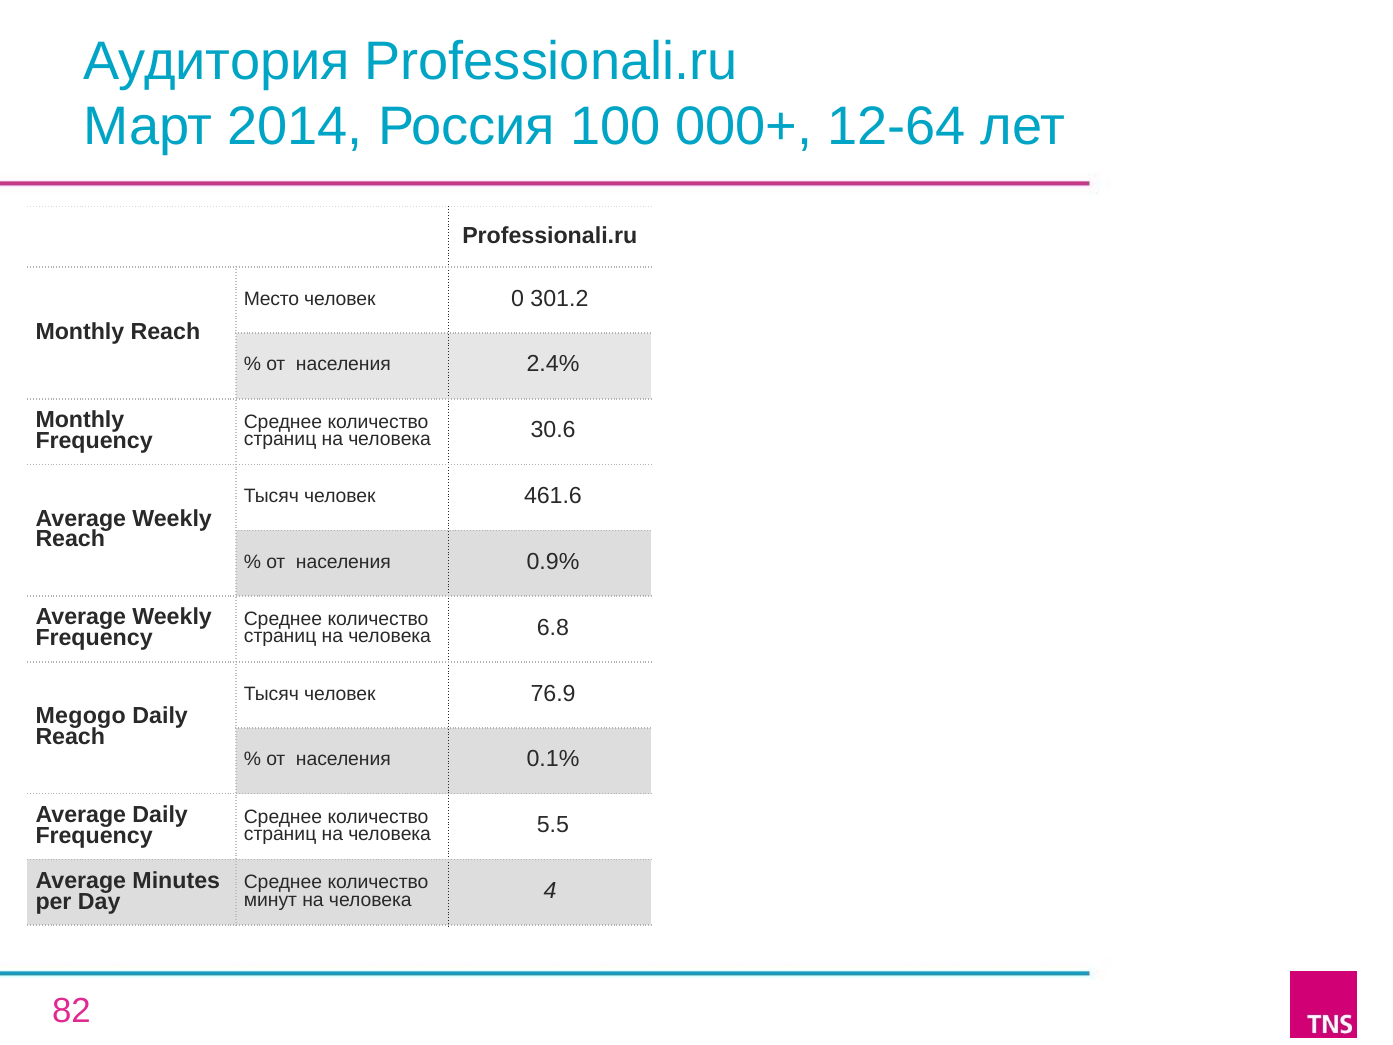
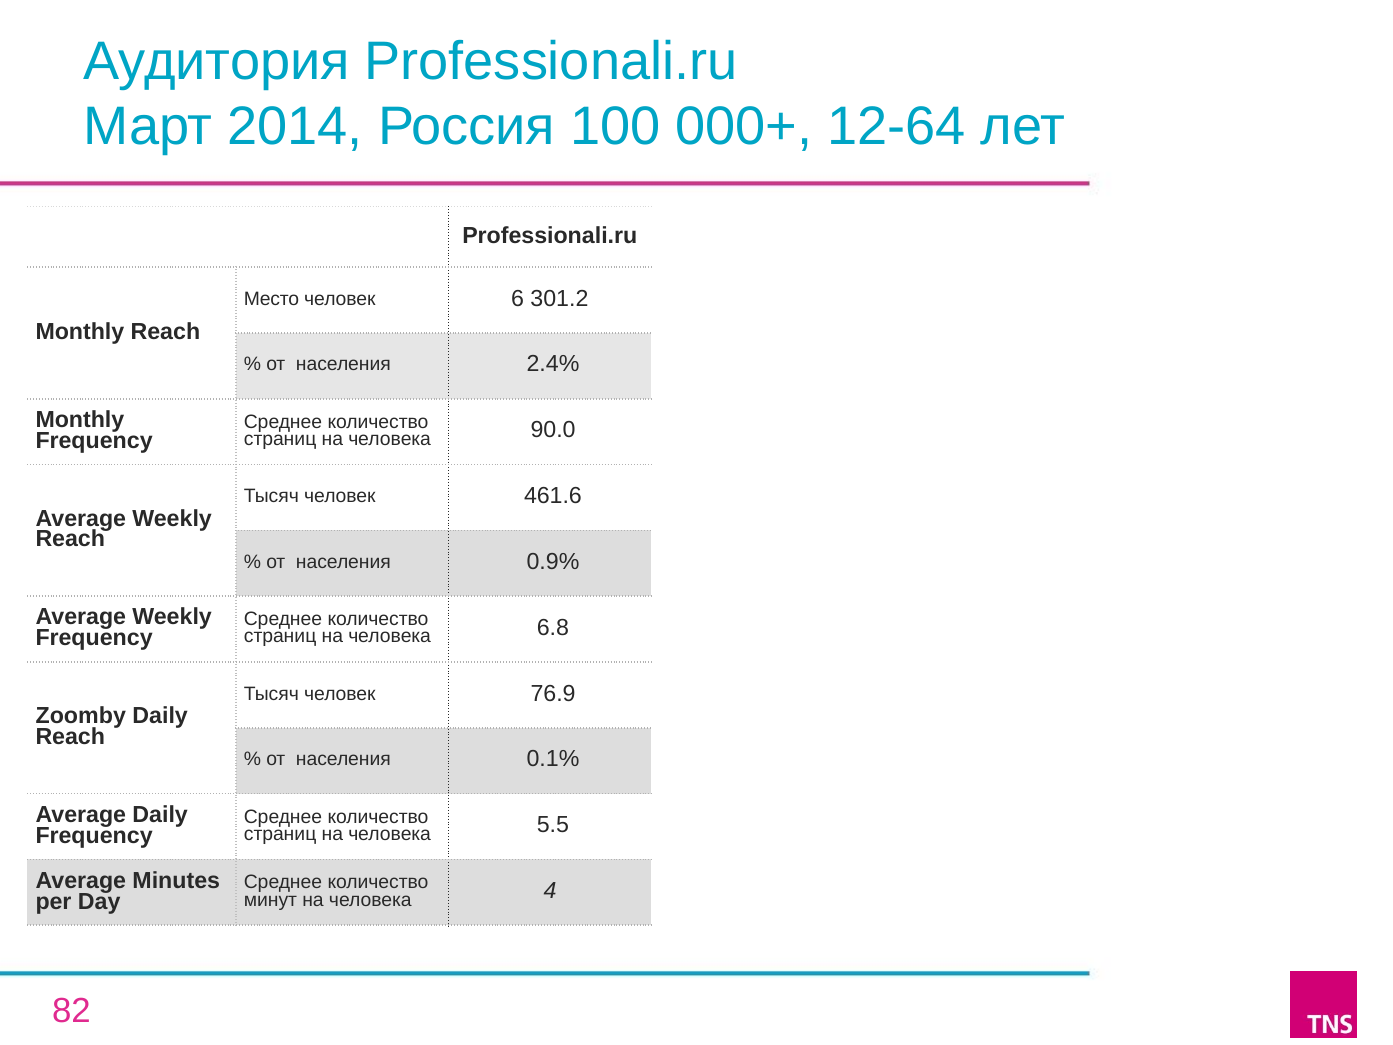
0: 0 -> 6 (518, 298)
30.6: 30.6 -> 90.0 (553, 430)
Megogo: Megogo -> Zoomby (81, 716)
